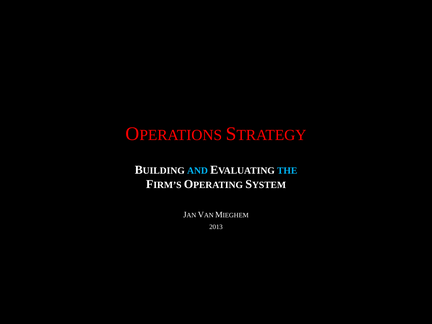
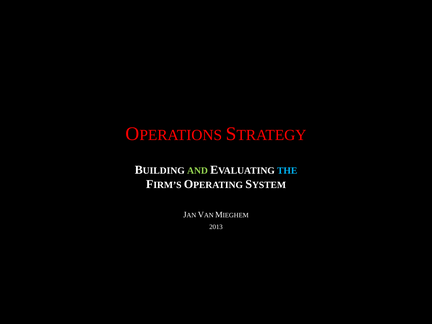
AND colour: light blue -> light green (197, 171)
